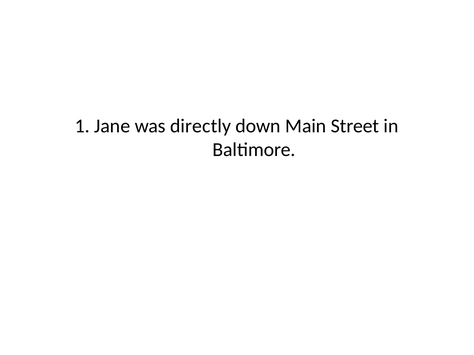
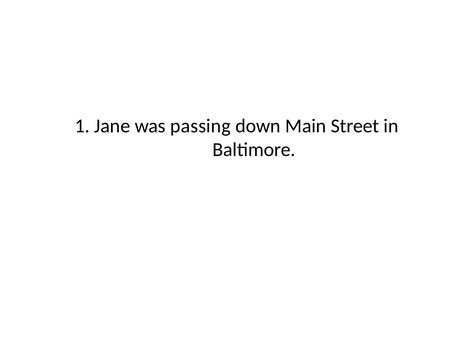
directly: directly -> passing (201, 126)
